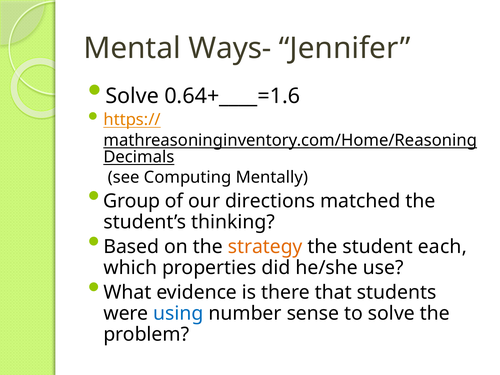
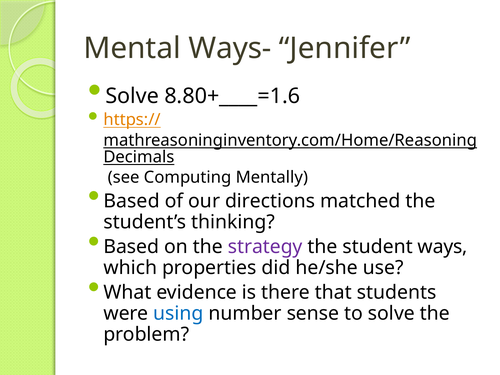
0.64+____=1.6: 0.64+____=1.6 -> 8.80+____=1.6 (232, 96)
Group: Group -> Based (132, 201)
strategy colour: orange -> purple (265, 247)
each: each -> ways (443, 247)
